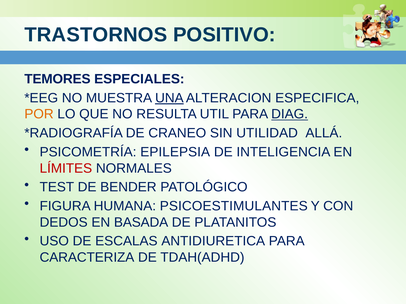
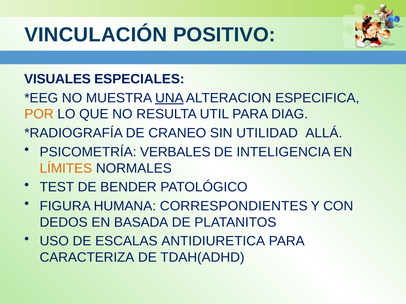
TRASTORNOS: TRASTORNOS -> VINCULACIÓN (96, 35)
TEMORES: TEMORES -> VISUALES (57, 79)
DIAG underline: present -> none (290, 114)
EPILEPSIA: EPILEPSIA -> VERBALES (175, 152)
LÍMITES colour: red -> orange (66, 168)
PSICOESTIMULANTES: PSICOESTIMULANTES -> CORRESPONDIENTES (234, 206)
